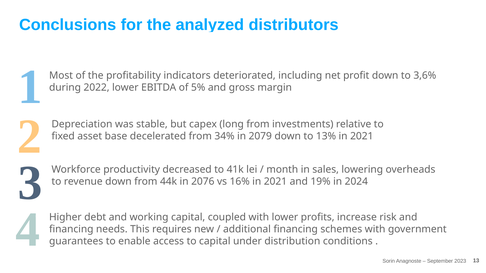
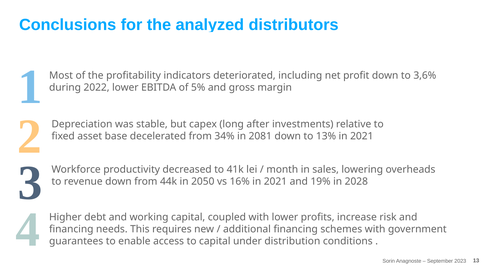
long from: from -> after (258, 124)
2079: 2079 -> 2081 (260, 136)
2076: 2076 -> 2050 (203, 182)
2024: 2024 -> 2028 (356, 182)
